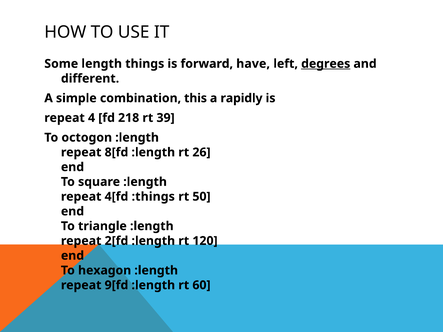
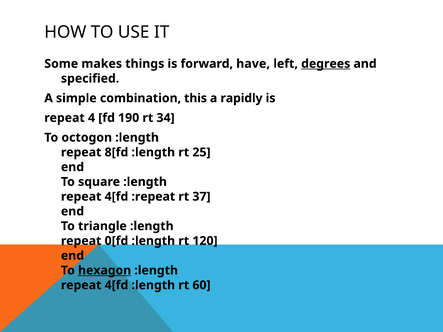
length: length -> makes (102, 64)
different: different -> specified (90, 79)
218: 218 -> 190 (129, 118)
39: 39 -> 34 (166, 118)
26: 26 -> 25 (201, 152)
:things: :things -> :repeat (153, 197)
50: 50 -> 37 (201, 197)
2[fd: 2[fd -> 0[fd (116, 241)
hexagon underline: none -> present (105, 271)
9[fd: 9[fd -> 4[fd (116, 285)
